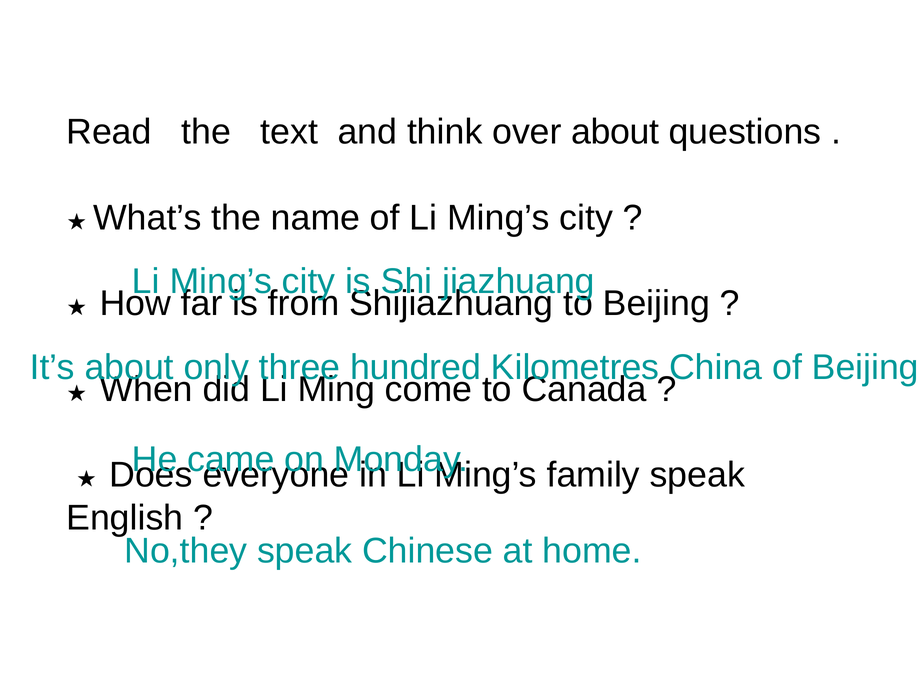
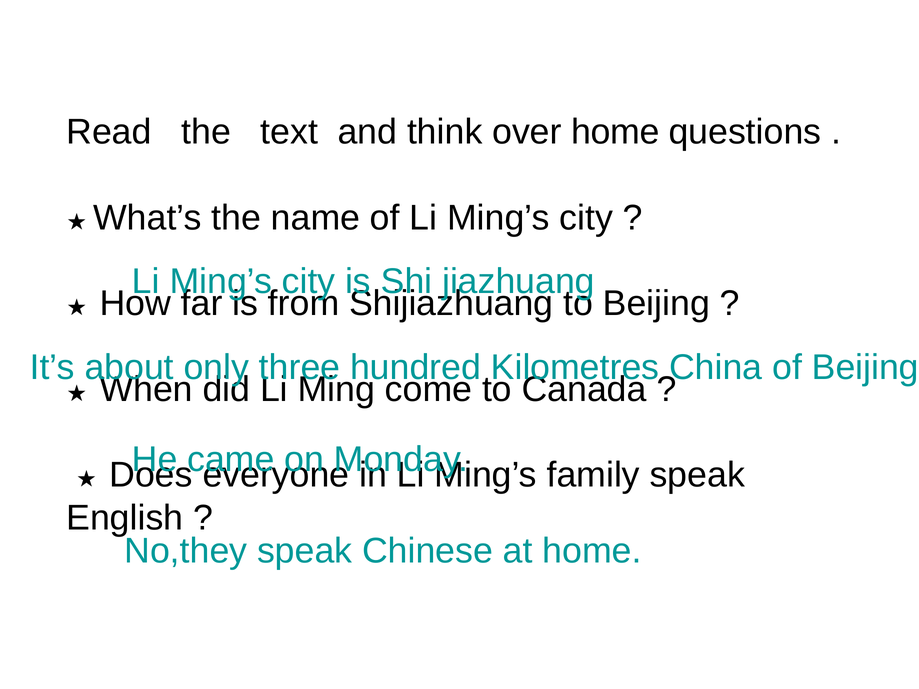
over about: about -> home (615, 132)
